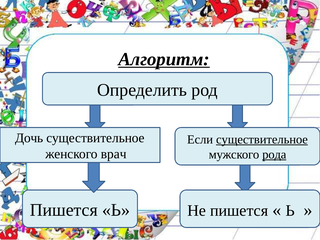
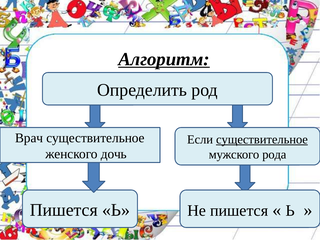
Дочь: Дочь -> Врач (29, 138)
врач: врач -> дочь (114, 154)
рода underline: present -> none (274, 155)
